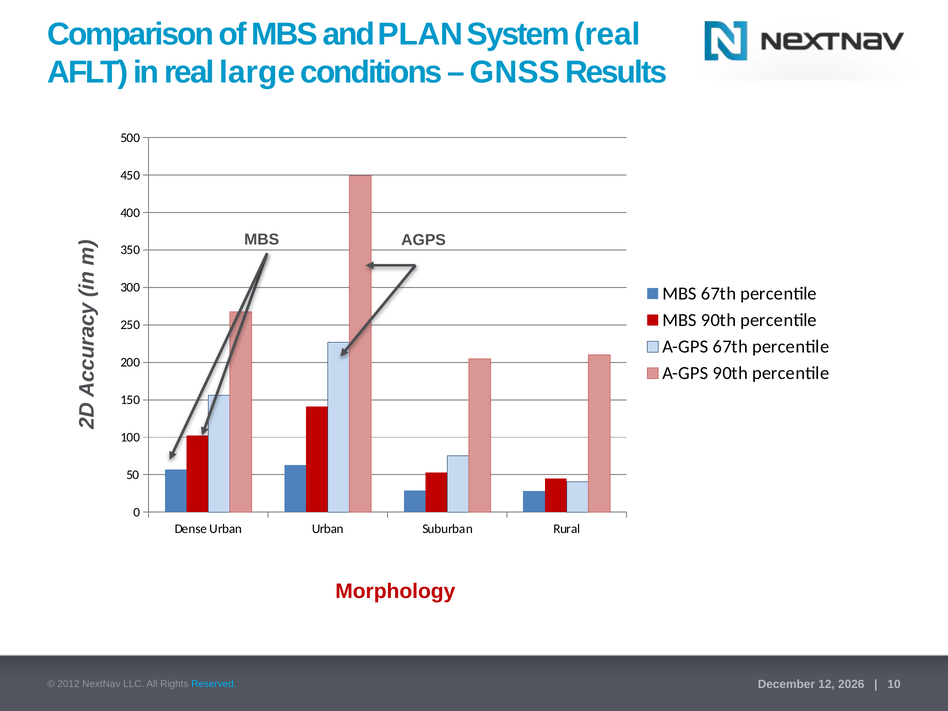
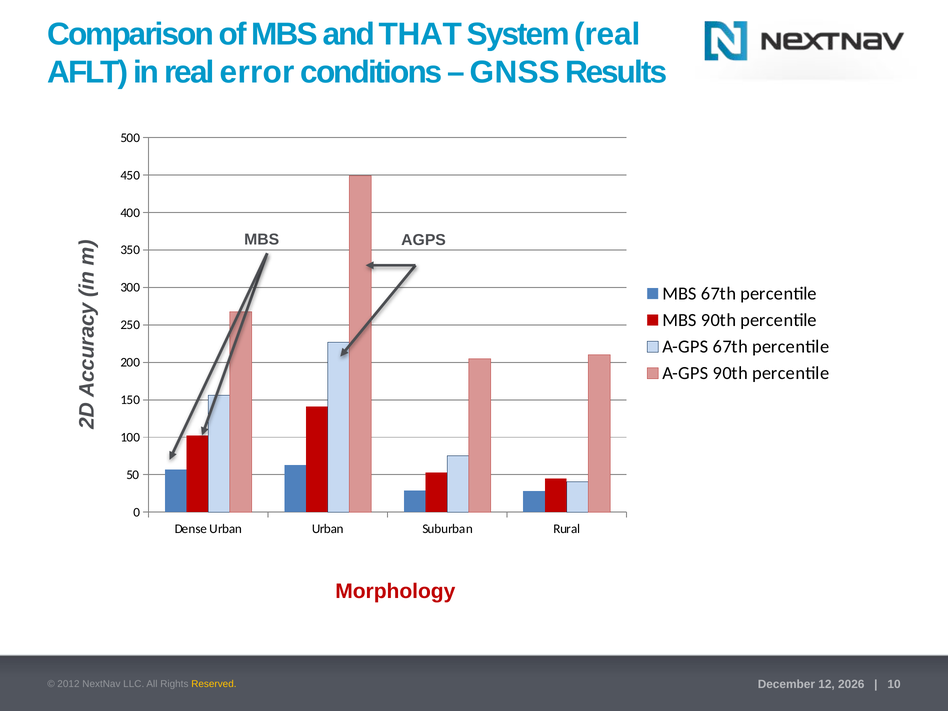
PLAN: PLAN -> THAT (420, 34)
large: large -> error (257, 72)
Reserved colour: light blue -> yellow (214, 684)
